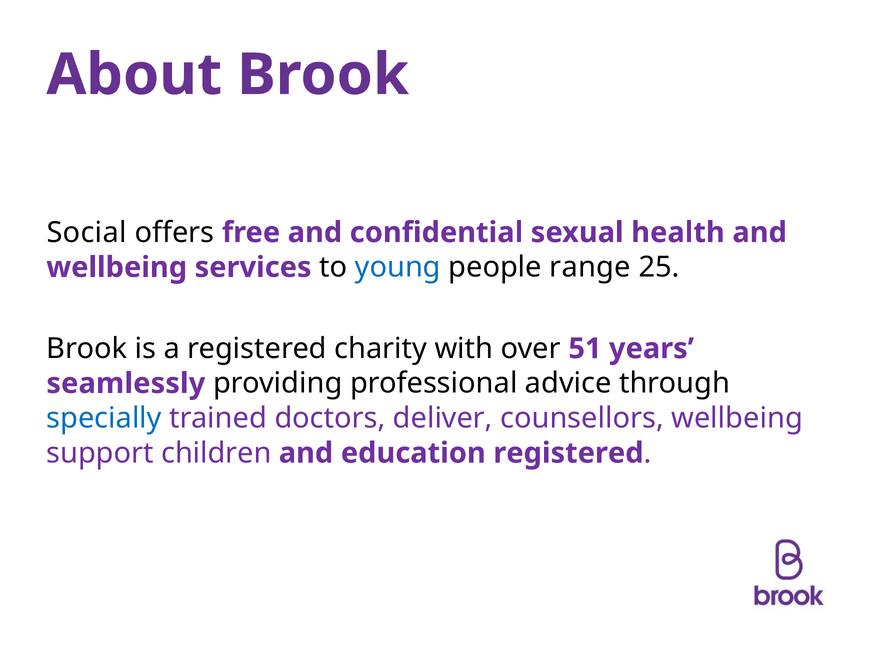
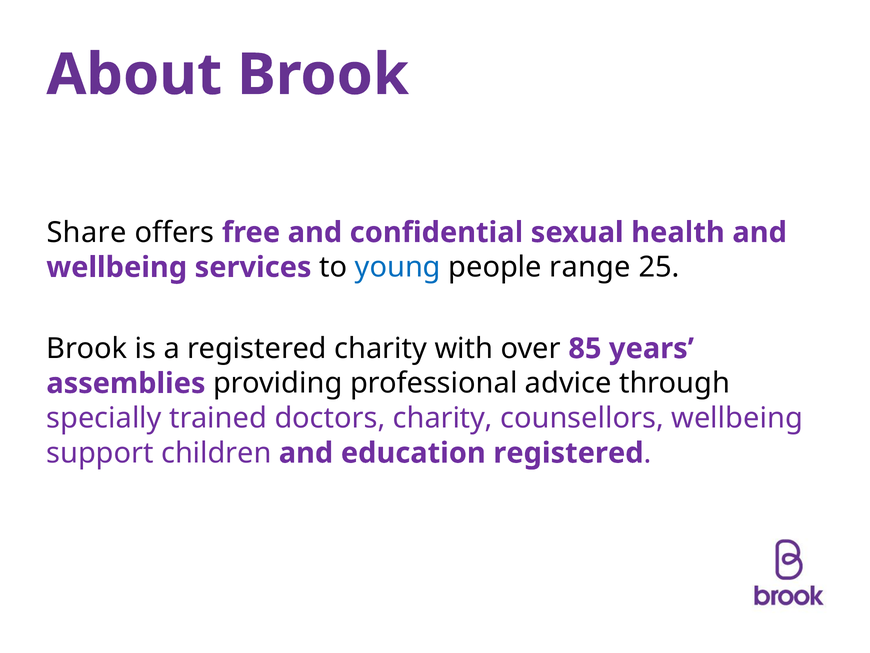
Social: Social -> Share (87, 232)
51: 51 -> 85 (585, 348)
seamlessly: seamlessly -> assemblies (126, 383)
specially colour: blue -> purple (104, 418)
doctors deliver: deliver -> charity (443, 418)
